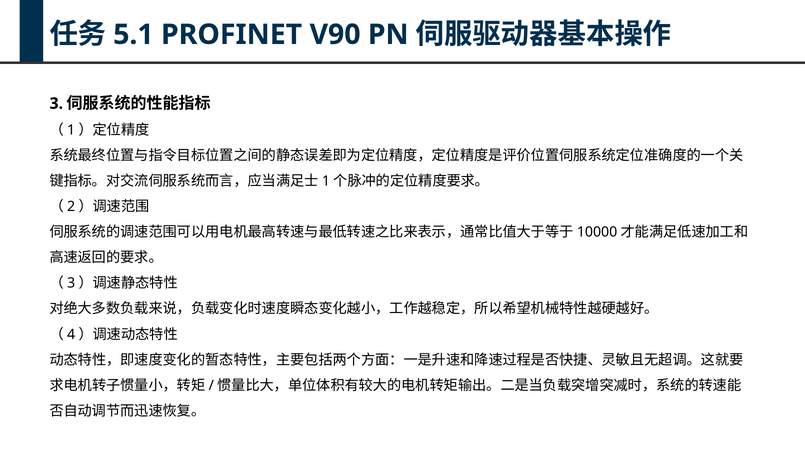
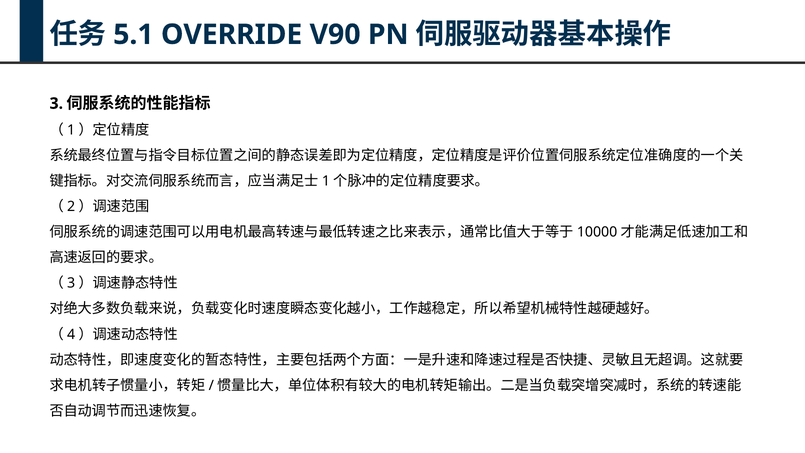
PROFINET: PROFINET -> OVERRIDE (232, 35)
